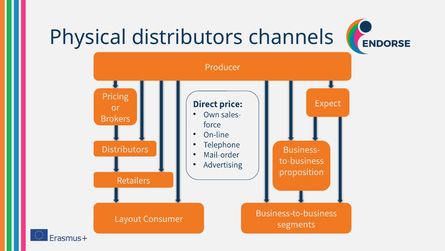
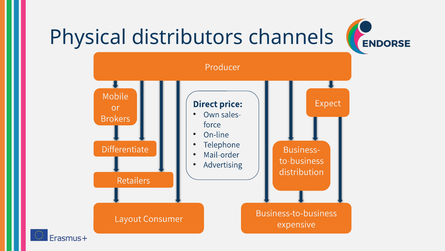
Pricing: Pricing -> Mobile (115, 96)
Distributors: Distributors -> Differentiate (125, 149)
proposition: proposition -> distribution (301, 172)
segments: segments -> expensive (296, 224)
